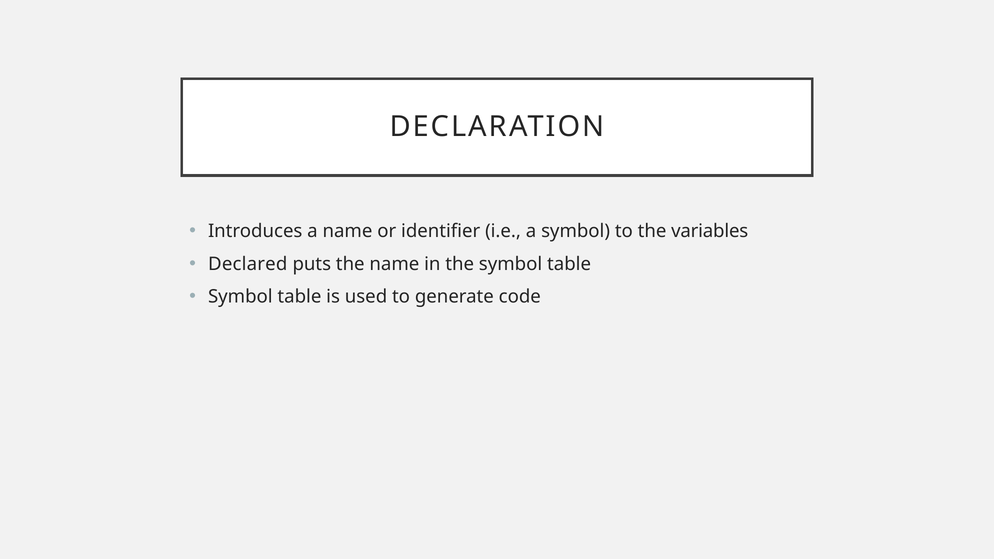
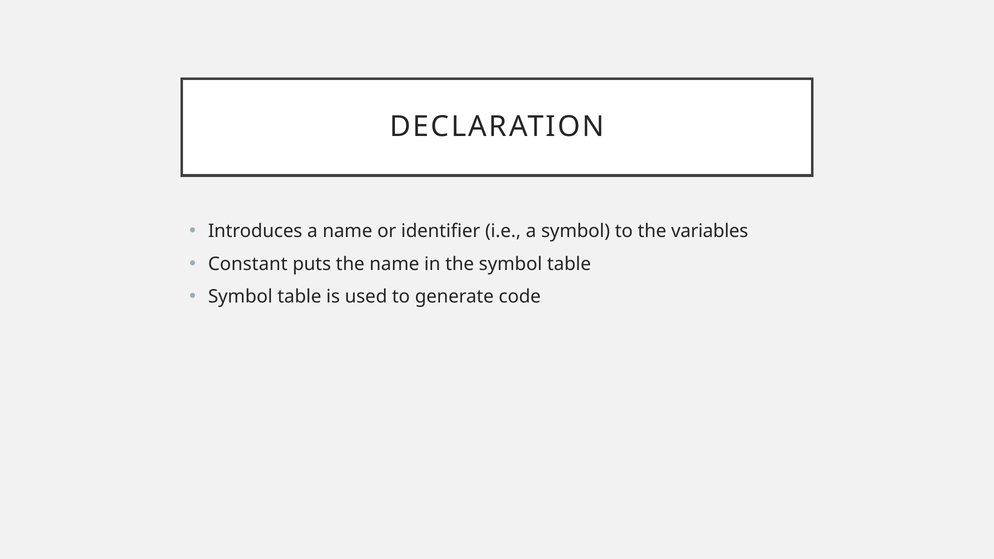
Declared: Declared -> Constant (248, 264)
